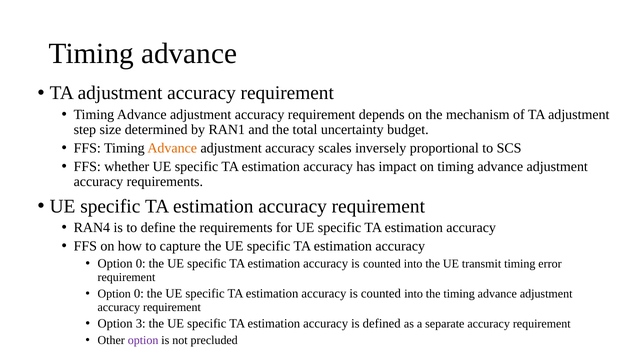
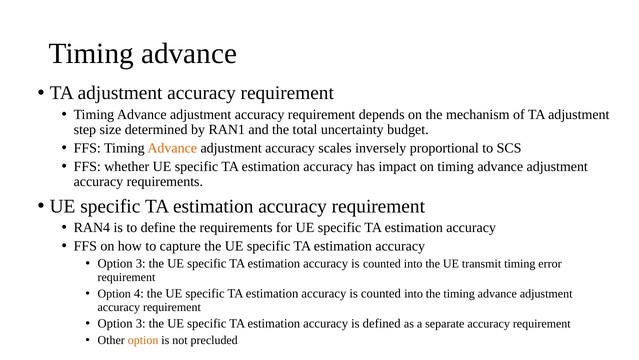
0: 0 -> 3 (141, 263)
0: 0 -> 4 (139, 293)
option colour: purple -> orange (143, 340)
